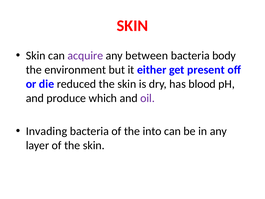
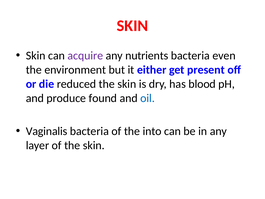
between: between -> nutrients (147, 56)
body: body -> even (224, 56)
which: which -> found (103, 98)
oil colour: purple -> blue (148, 98)
Invading: Invading -> Vaginalis (47, 131)
